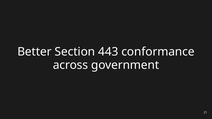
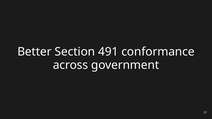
443: 443 -> 491 (108, 52)
